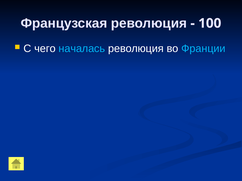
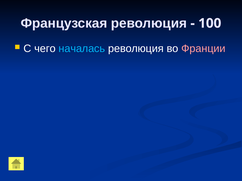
Франции colour: light blue -> pink (203, 49)
